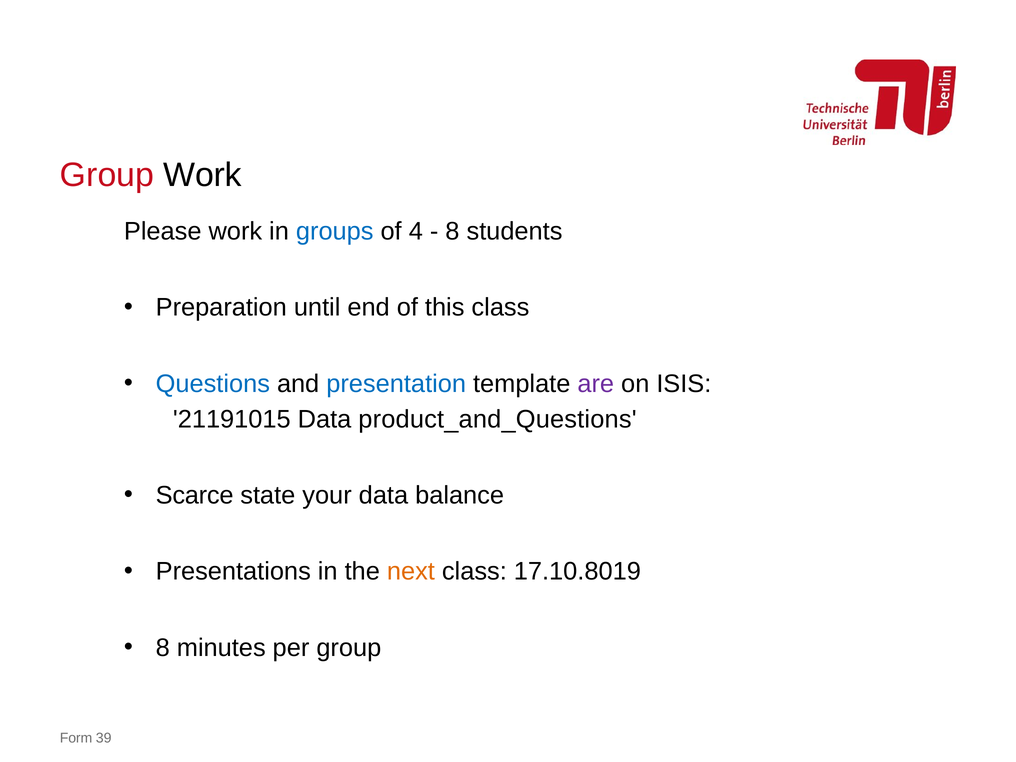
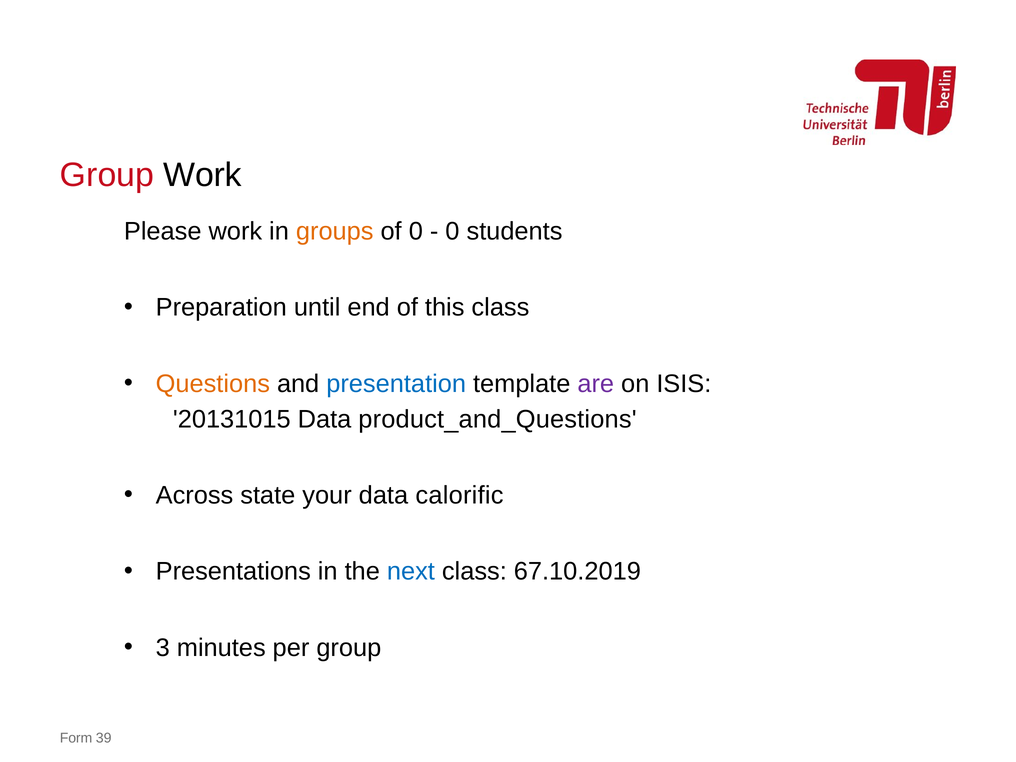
groups colour: blue -> orange (335, 231)
of 4: 4 -> 0 (416, 231)
8: 8 -> 0 (452, 231)
Questions colour: blue -> orange (213, 384)
21191015: 21191015 -> 20131015 (232, 419)
Scarce: Scarce -> Across (195, 495)
balance: balance -> calorific (459, 495)
next colour: orange -> blue (411, 572)
17.10.8019: 17.10.8019 -> 67.10.2019 (577, 572)
8: 8 -> 3 (163, 648)
